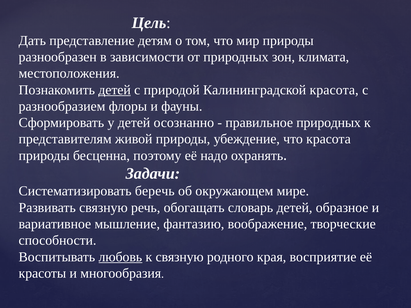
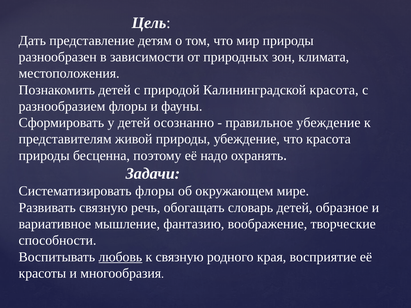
детей underline: present -> none (115, 90)
правильное природных: природных -> убеждение (328, 123)
Систематизировать беречь: беречь -> флоры (155, 191)
